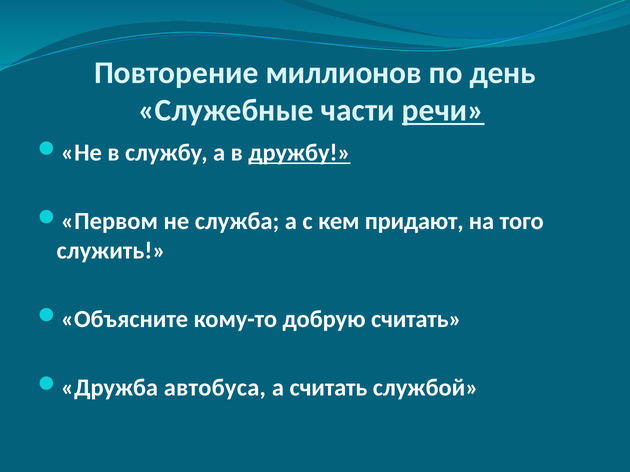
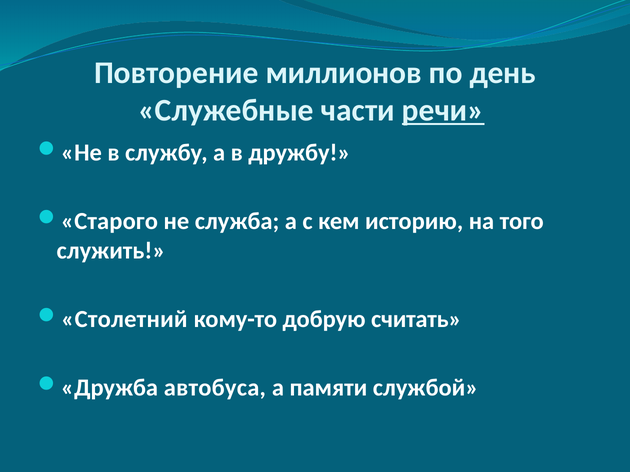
дружбу underline: present -> none (299, 153)
Первом: Первом -> Старого (109, 222)
придают: придают -> историю (414, 222)
Объясните: Объясните -> Столетний (124, 320)
а считать: считать -> памяти (328, 388)
